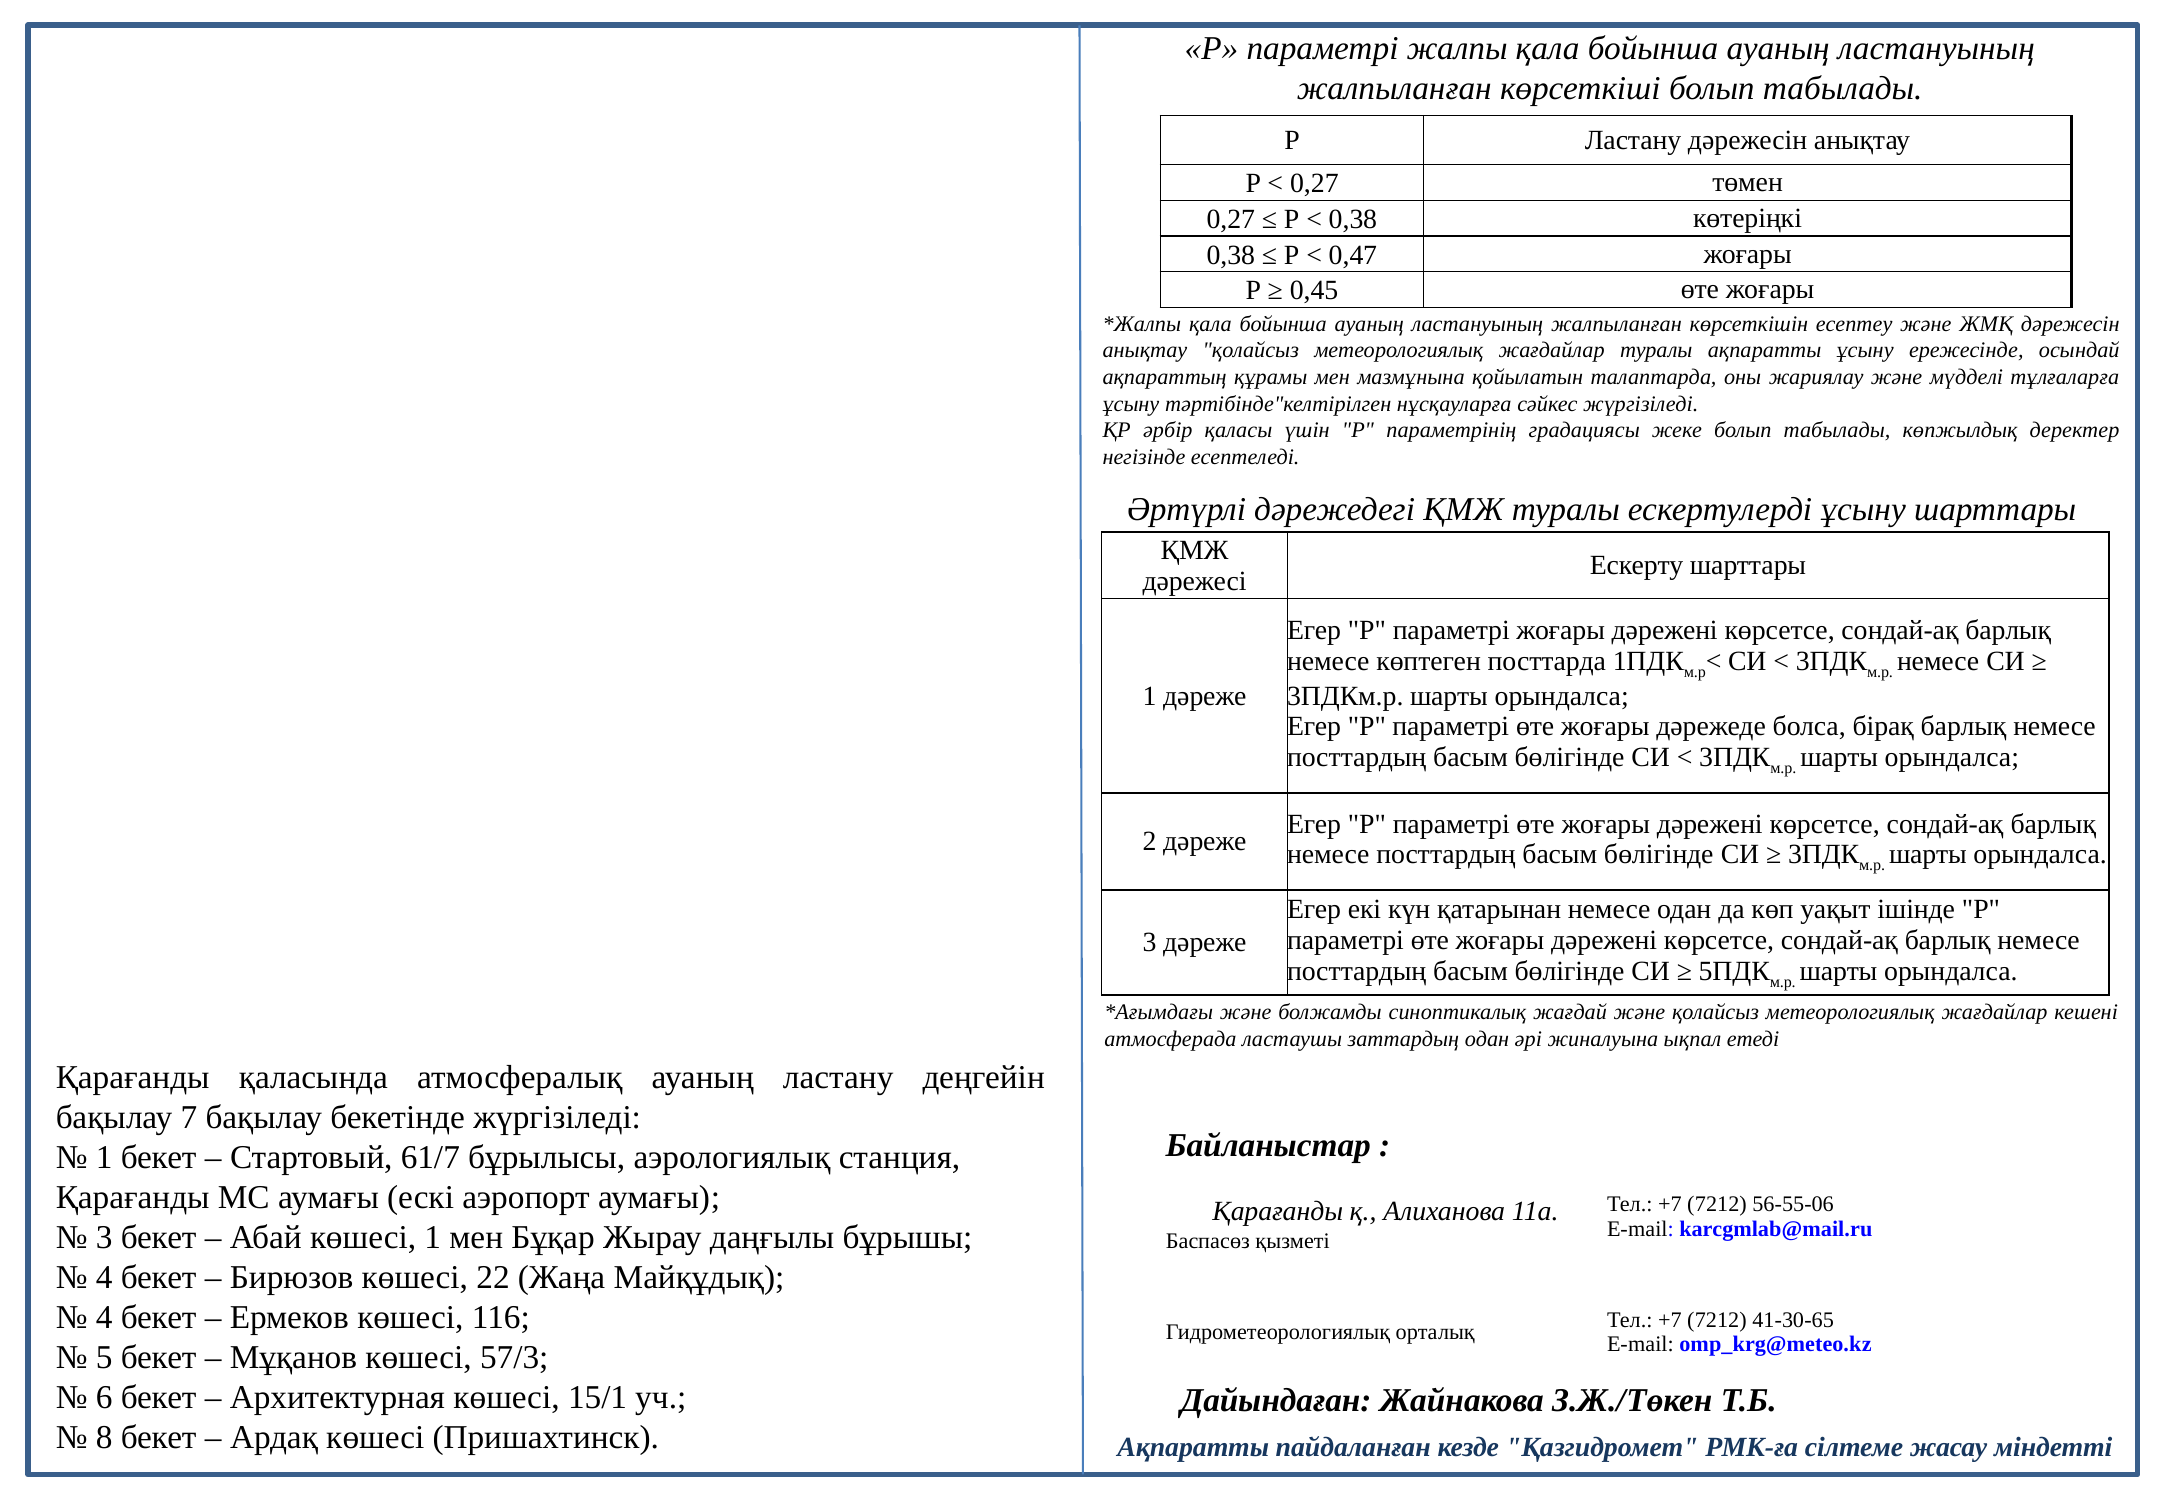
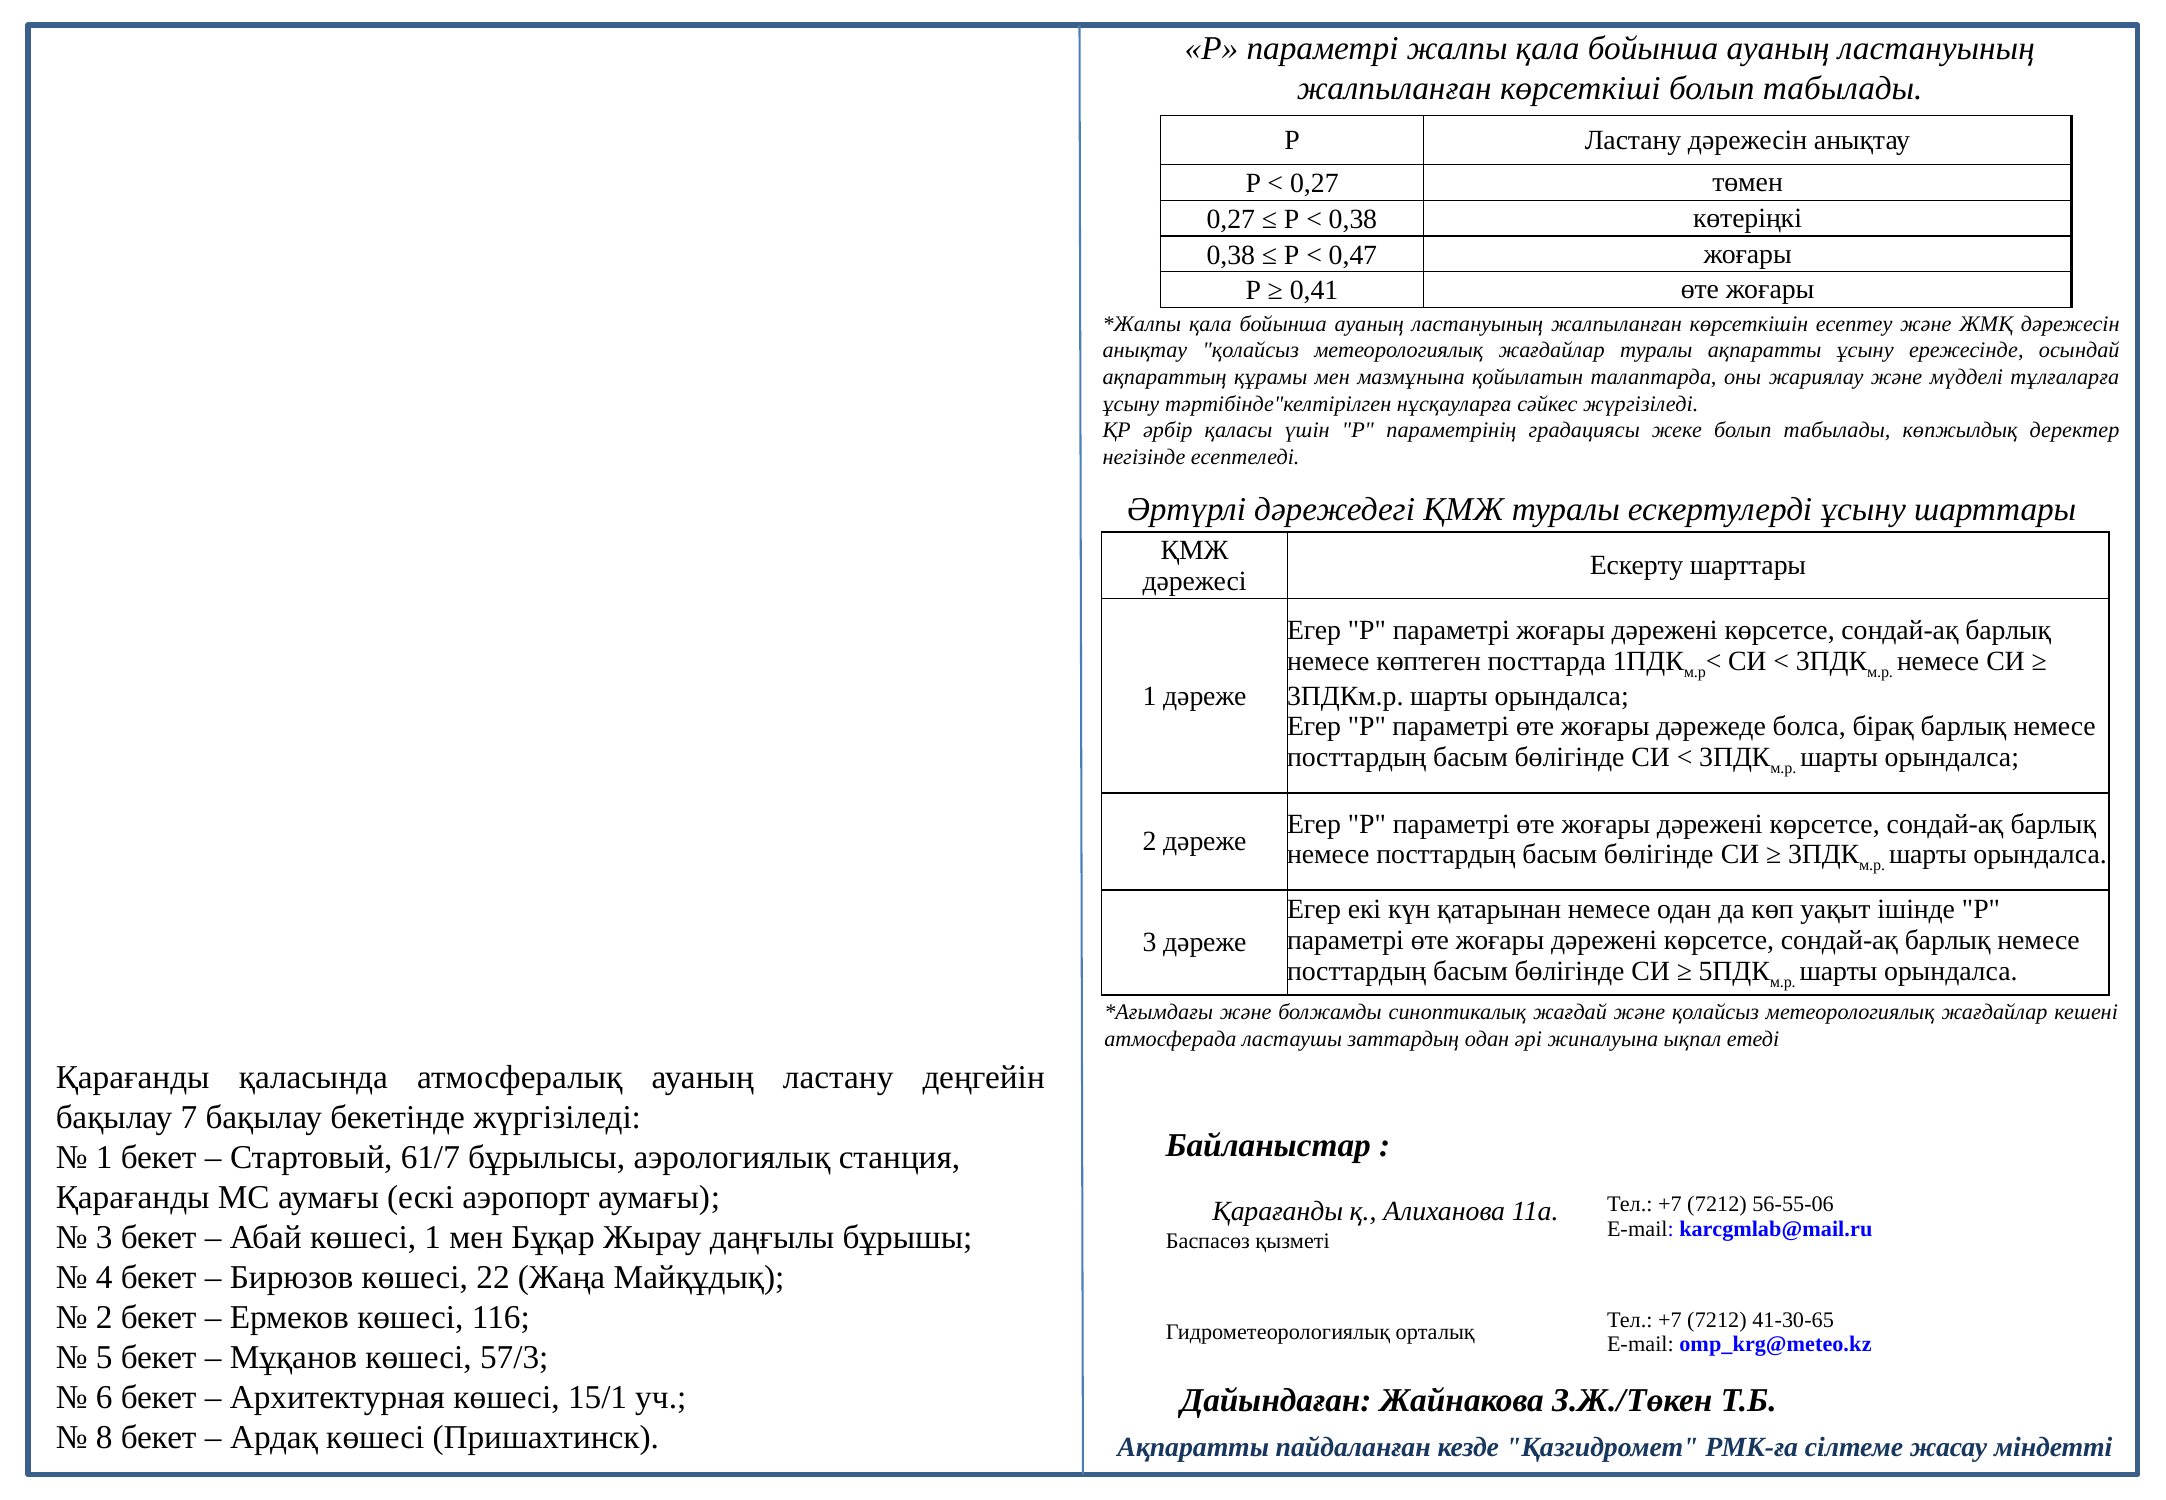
0,45: 0,45 -> 0,41 (1314, 291)
4: 4 -> 2 (104, 1317)
